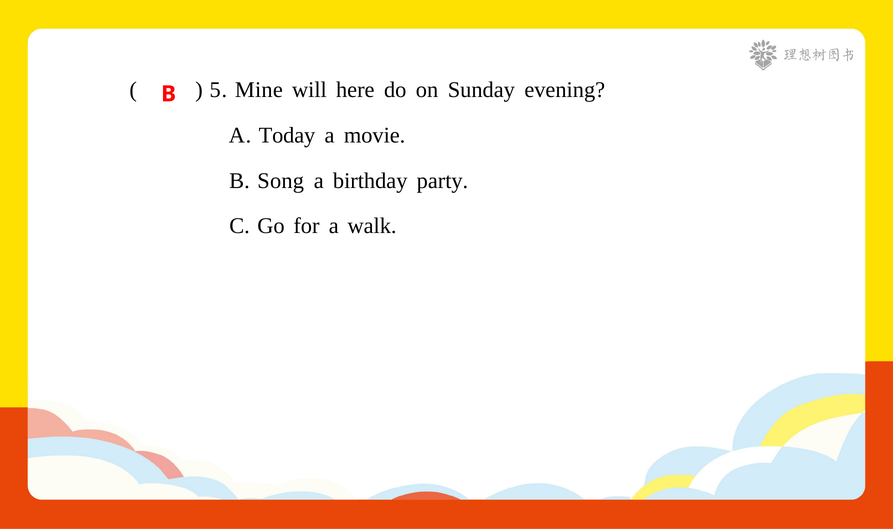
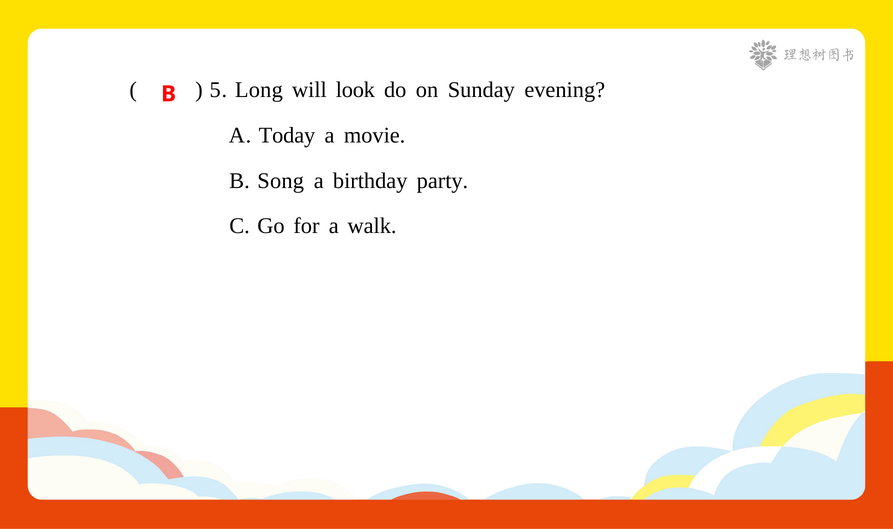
Mine: Mine -> Long (259, 90)
here: here -> look (355, 90)
